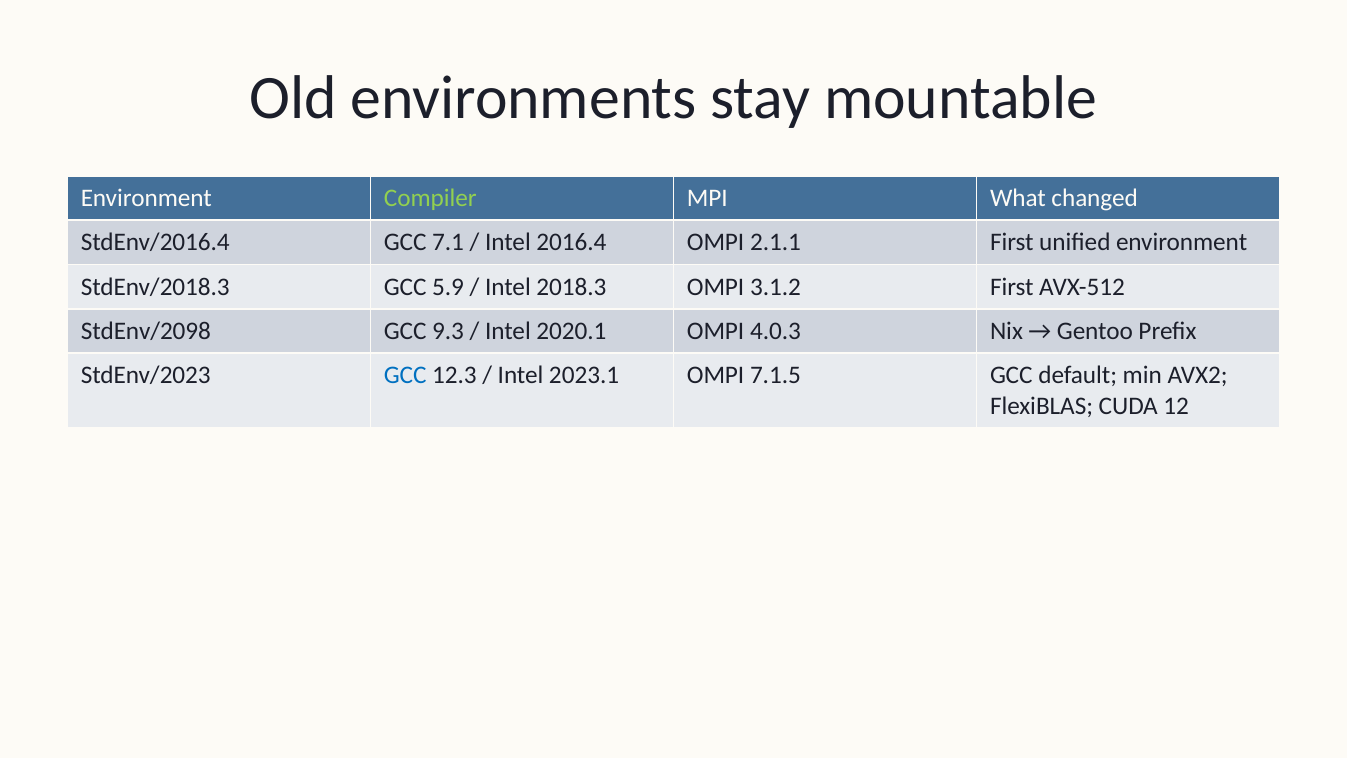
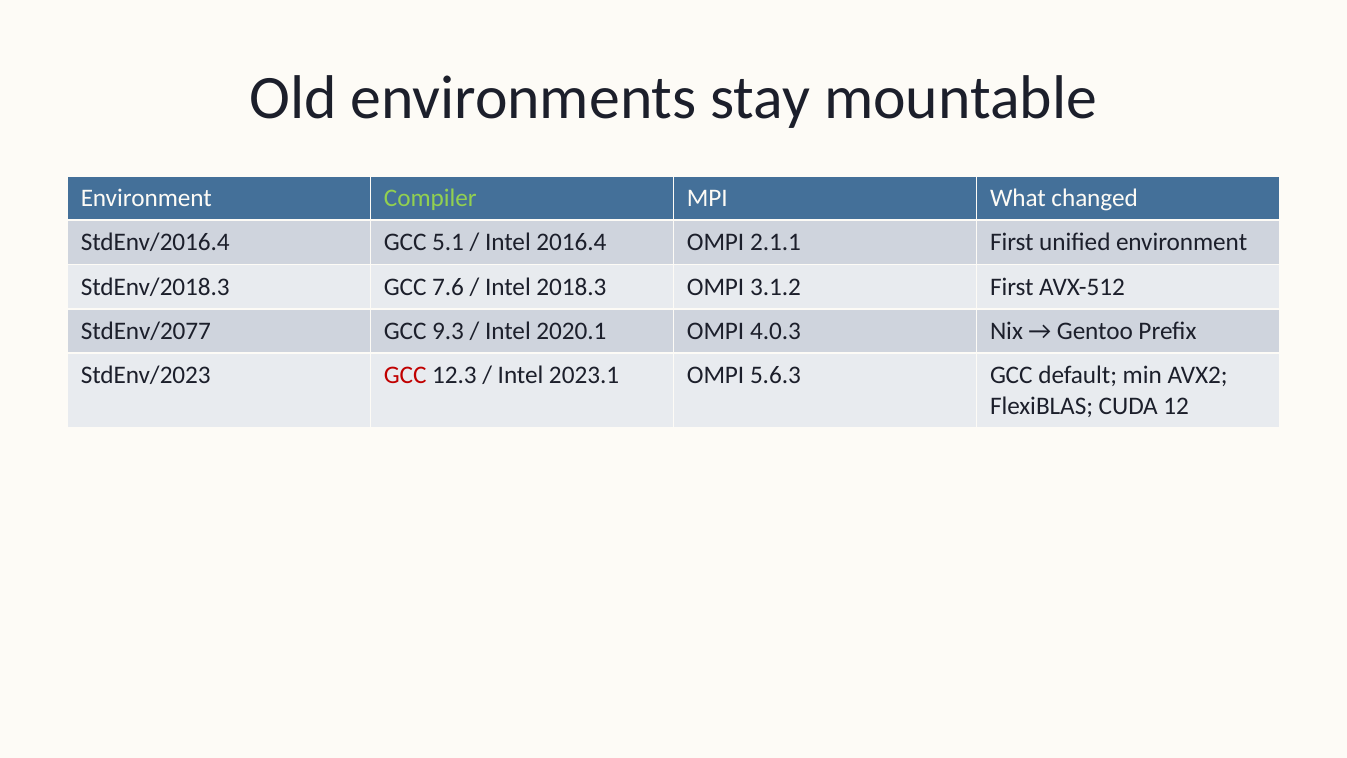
7.1: 7.1 -> 5.1 (448, 243)
5.9: 5.9 -> 7.6 (448, 287)
StdEnv/2098: StdEnv/2098 -> StdEnv/2077 (146, 331)
GCC colour: blue -> red (405, 375)
7.1.5: 7.1.5 -> 5.6.3 (775, 375)
